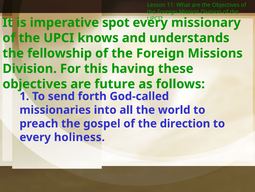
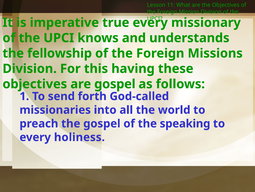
spot: spot -> true (116, 23)
are future: future -> gospel (115, 84)
direction: direction -> speaking (185, 123)
